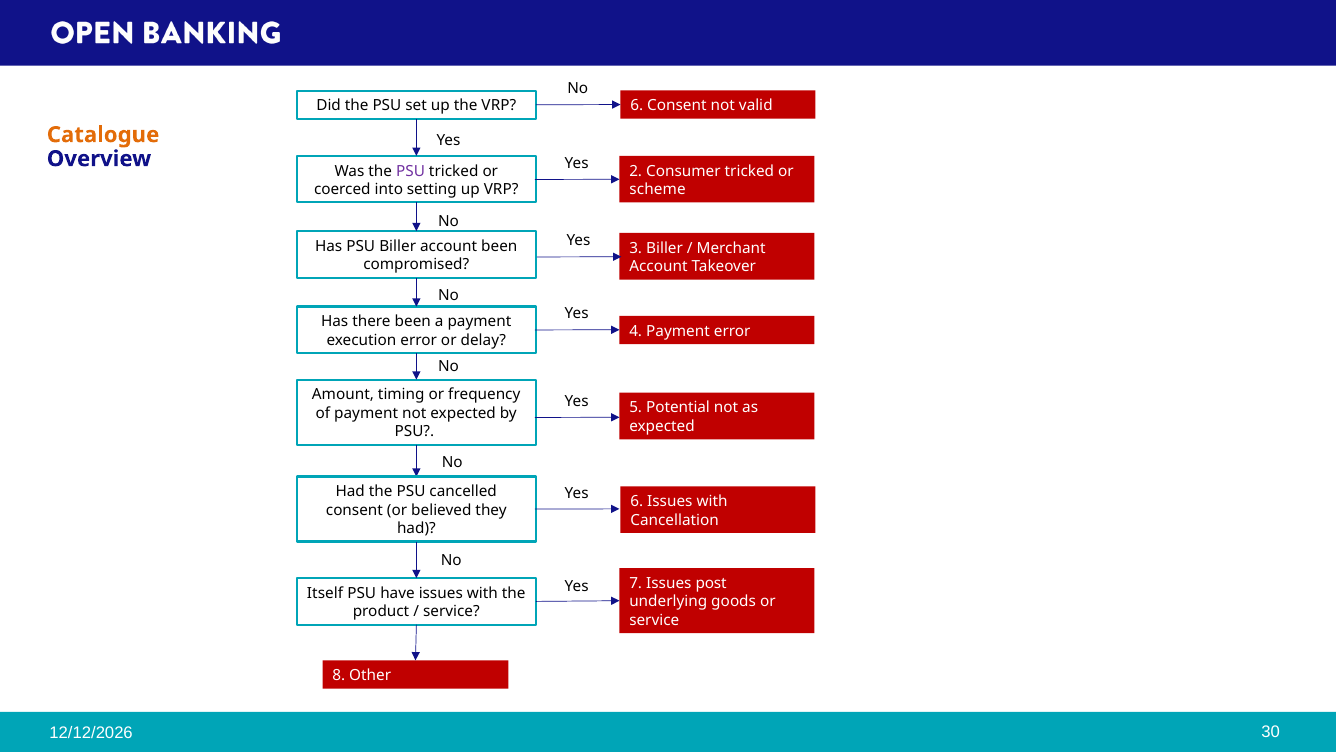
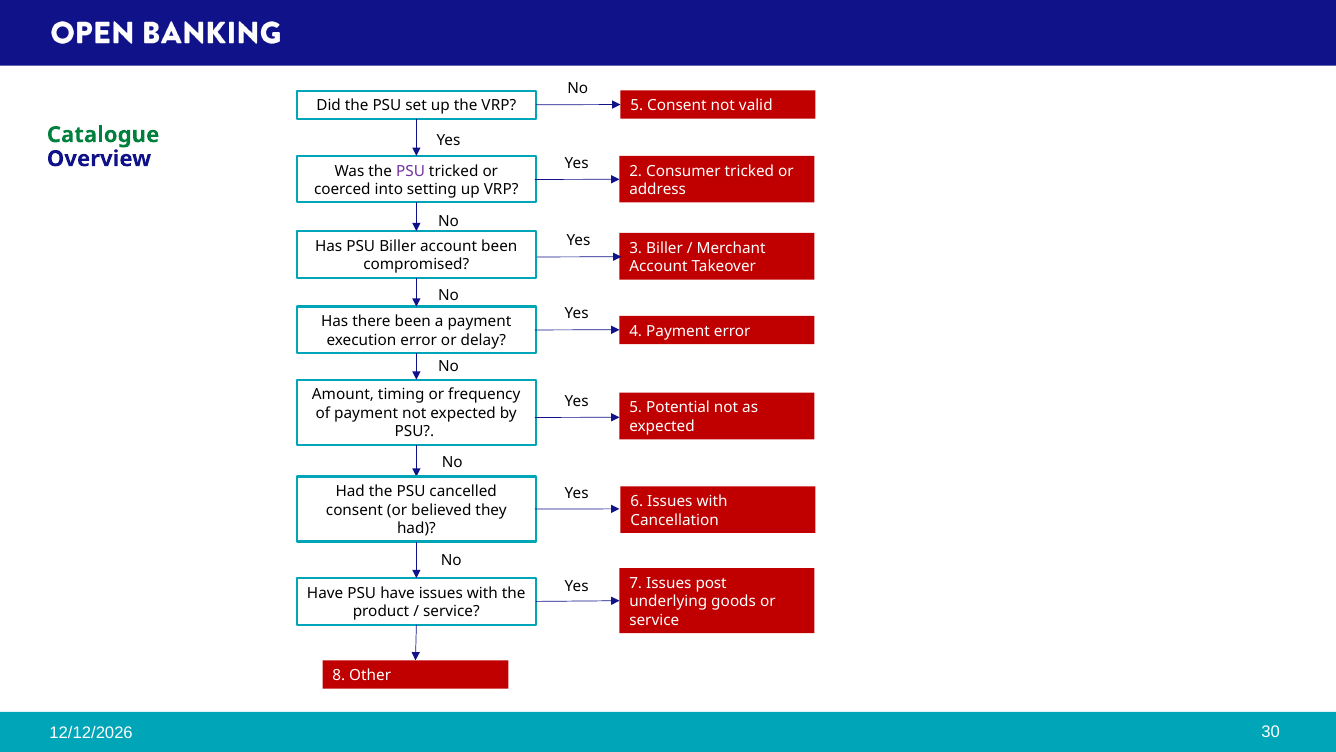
VRP 6: 6 -> 5 (637, 106)
Catalogue colour: orange -> green (103, 135)
scheme: scheme -> address (658, 189)
Itself: Itself -> Have (325, 593)
